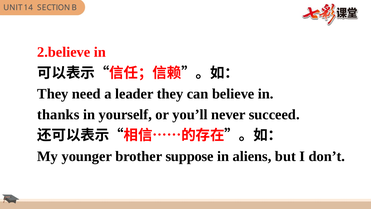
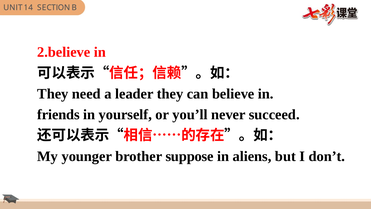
thanks: thanks -> friends (58, 114)
